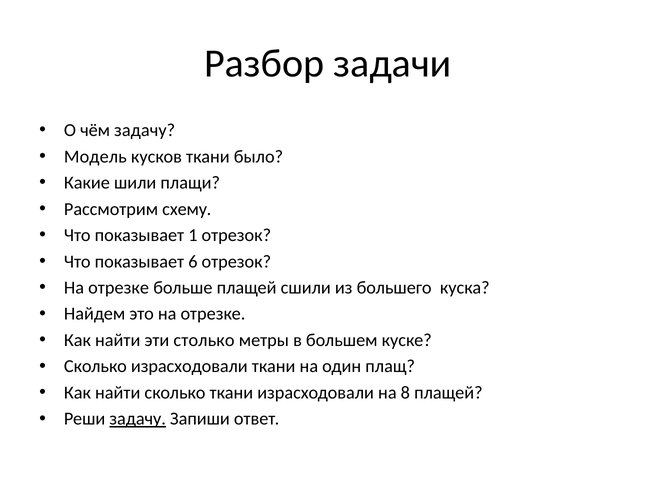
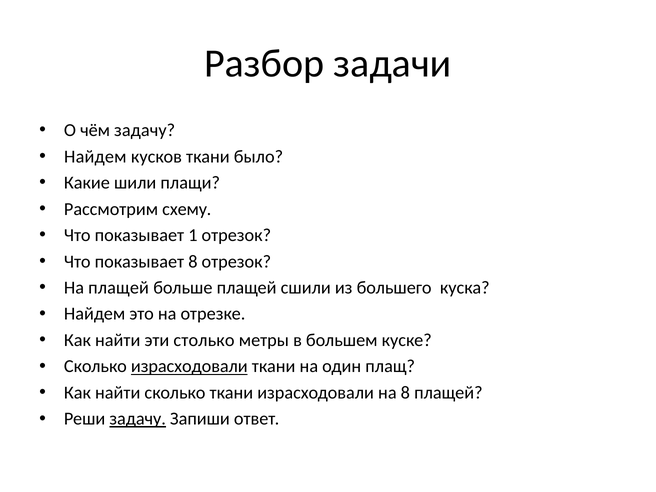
Модель: Модель -> Найдем (95, 157)
показывает 6: 6 -> 8 (193, 261)
отрезке: отрезке -> плащей (119, 288)
израсходовали underline: none -> present (189, 366)
